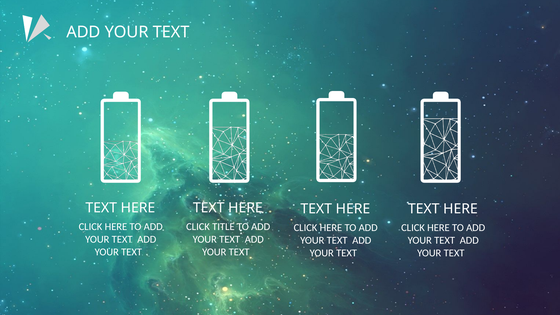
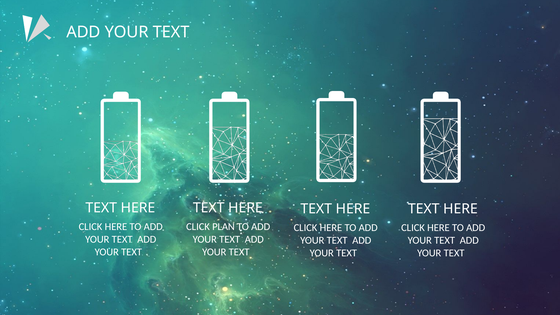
TITLE: TITLE -> PLAN (223, 227)
